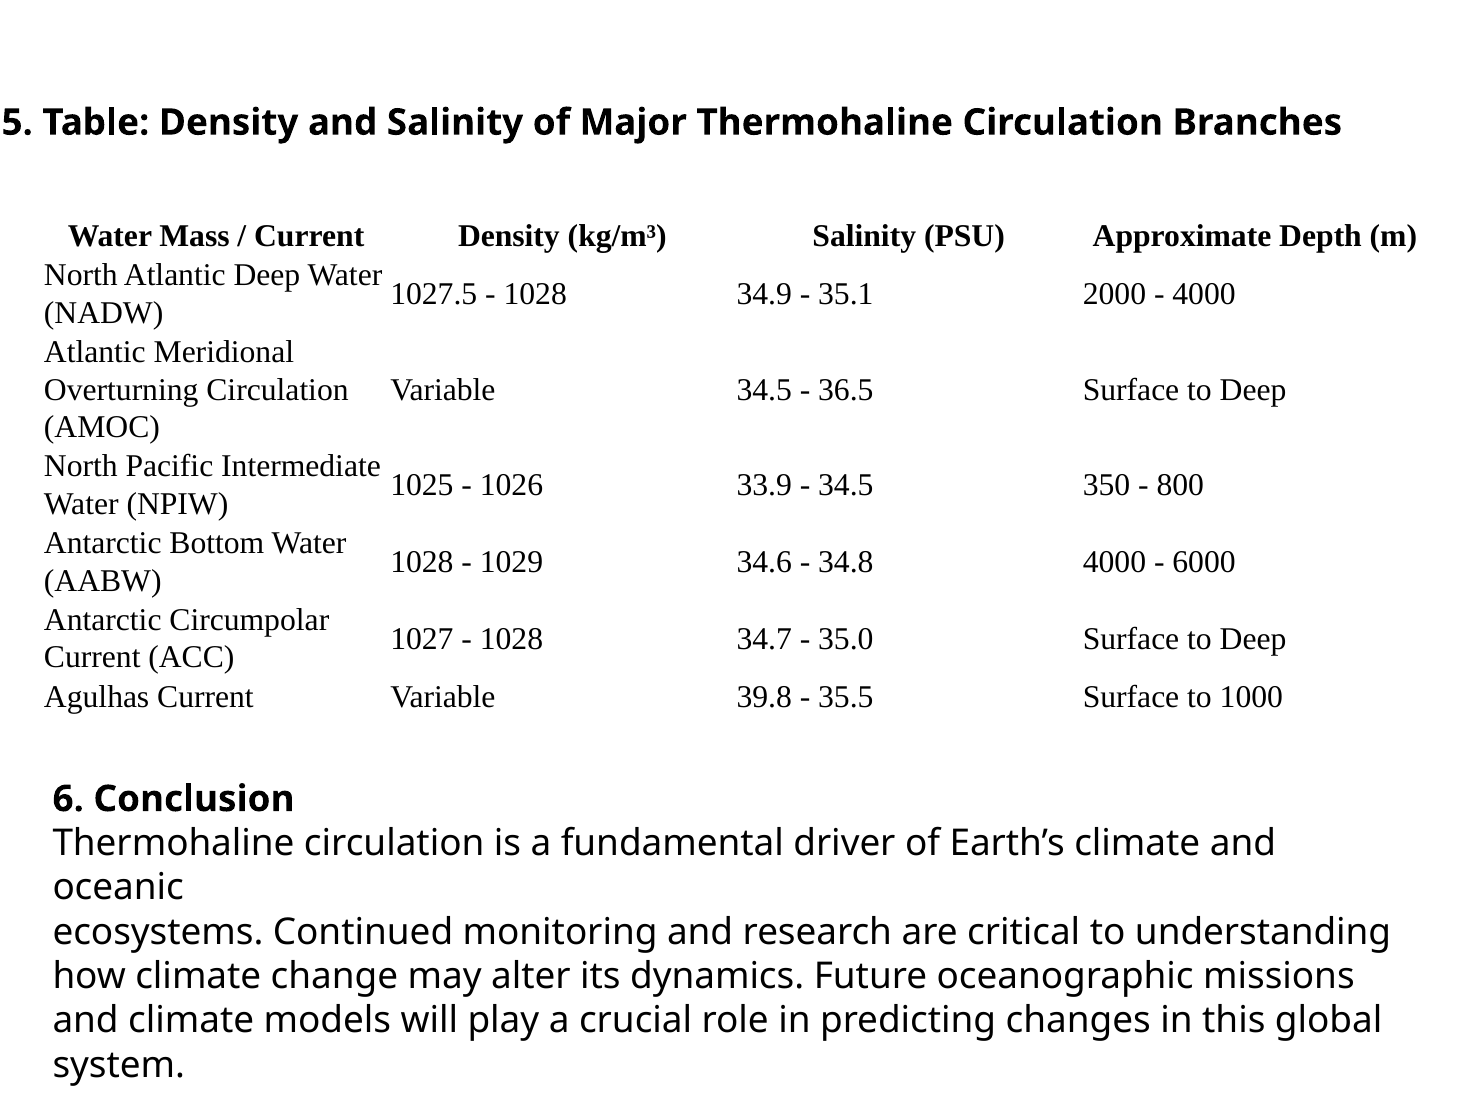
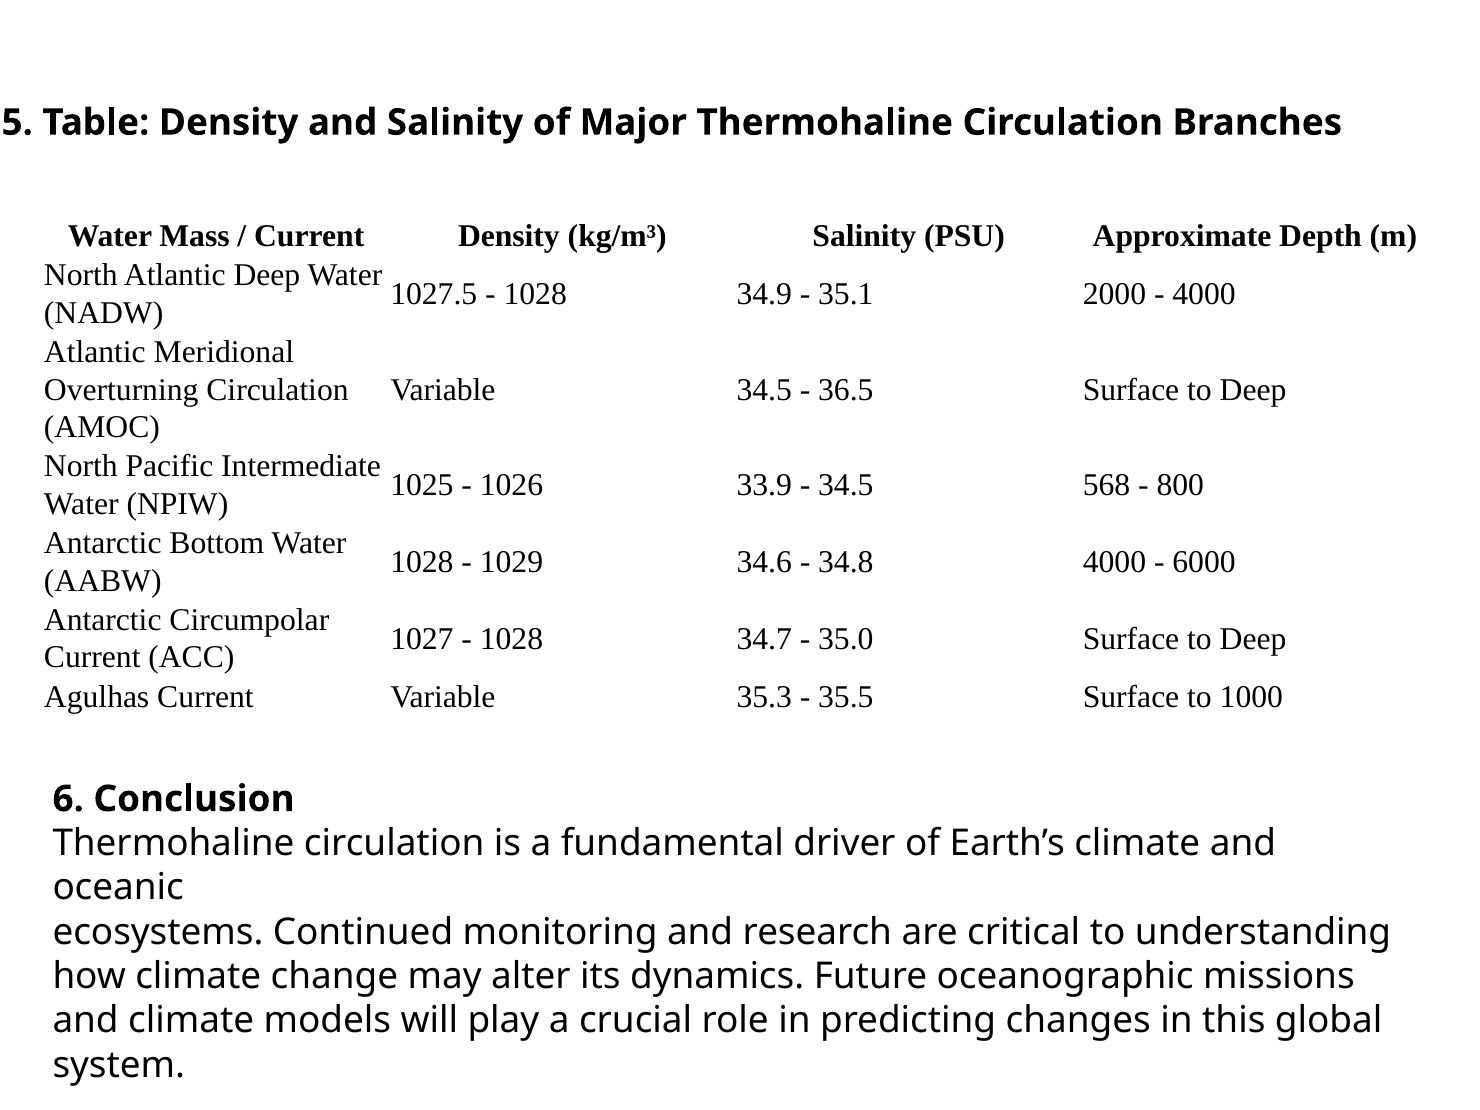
350: 350 -> 568 (1107, 485)
39.8: 39.8 -> 35.3 (764, 697)
